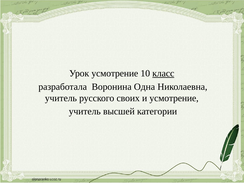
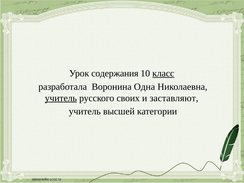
Урок усмотрение: усмотрение -> содержания (115, 73)
учитель underline: none -> present (61, 98)
и усмотрение: усмотрение -> заставляют (174, 98)
